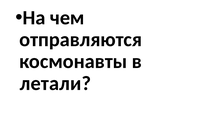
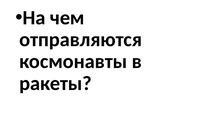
летали: летали -> ракеты (55, 83)
